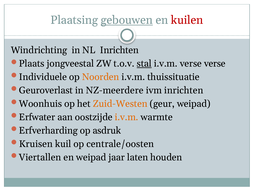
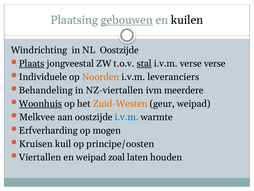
kuilen colour: red -> black (187, 20)
NL Inrichten: Inrichten -> Oostzijde (119, 50)
Plaats underline: none -> present (32, 63)
thuissituatie: thuissituatie -> leveranciers (173, 77)
Geuroverlast: Geuroverlast -> Behandeling (46, 90)
NZ-meerdere: NZ-meerdere -> NZ-viertallen (115, 90)
ivm inrichten: inrichten -> meerdere (184, 90)
Woonhuis underline: none -> present (41, 103)
Erfwater: Erfwater -> Melkvee (37, 117)
i.v.m colour: orange -> blue (127, 117)
asdruk: asdruk -> mogen (107, 130)
centrale/oosten: centrale/oosten -> principe/oosten (120, 144)
jaar: jaar -> zoal (117, 157)
